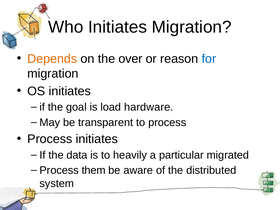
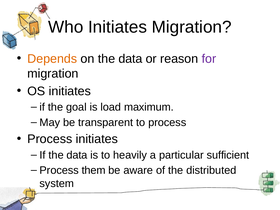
on the over: over -> data (130, 59)
for colour: blue -> purple (209, 59)
hardware: hardware -> maximum (149, 107)
migrated: migrated -> sufficient (228, 155)
